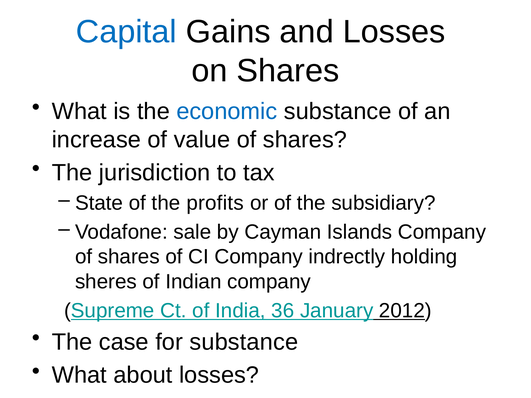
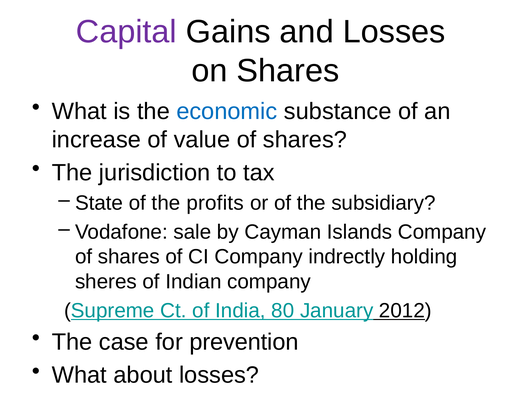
Capital colour: blue -> purple (126, 32)
36: 36 -> 80 (283, 311)
for substance: substance -> prevention (244, 342)
